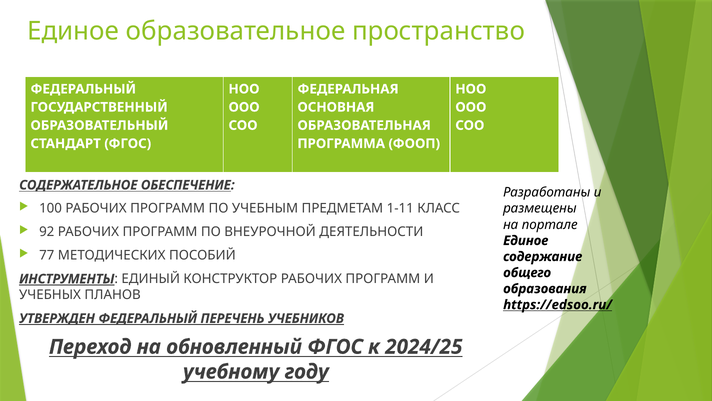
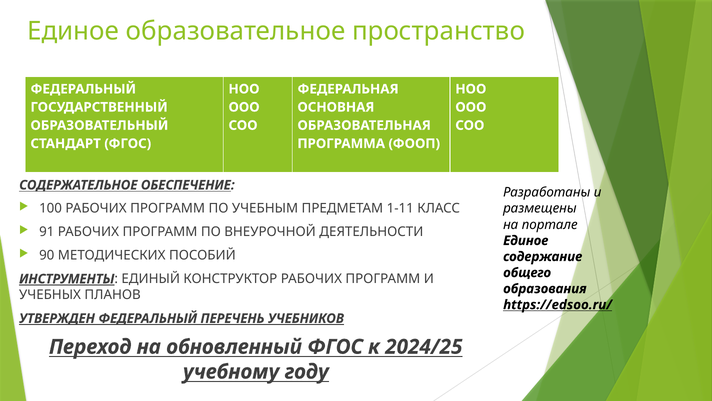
92: 92 -> 91 (47, 232)
77: 77 -> 90 (47, 255)
